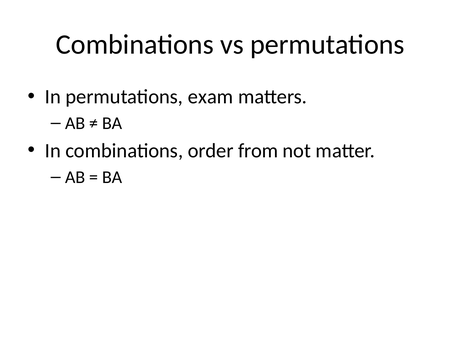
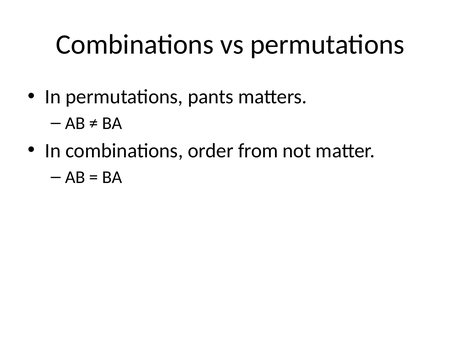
exam: exam -> pants (211, 97)
